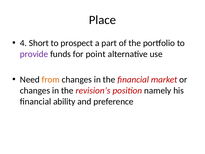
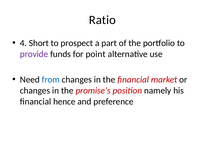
Place: Place -> Ratio (102, 20)
from colour: orange -> blue (51, 79)
revision’s: revision’s -> promise’s (93, 90)
ability: ability -> hence (64, 101)
